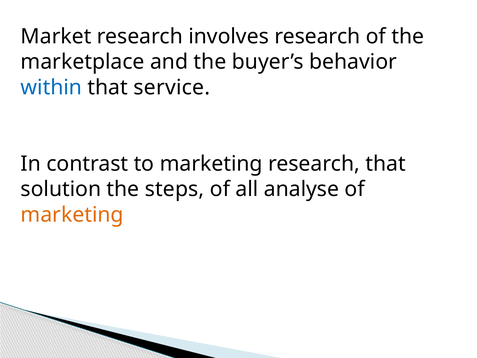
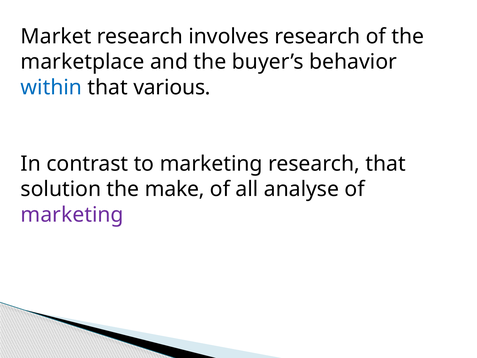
service: service -> various (172, 87)
steps: steps -> make (175, 189)
marketing colour: orange -> purple (72, 215)
